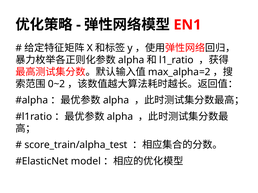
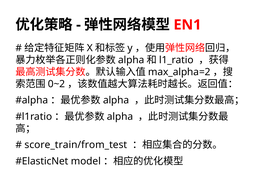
score_train/alpha_test: score_train/alpha_test -> score_train/from_test (76, 145)
